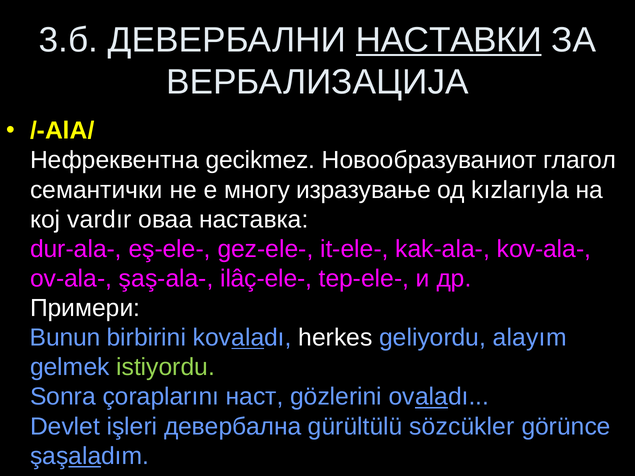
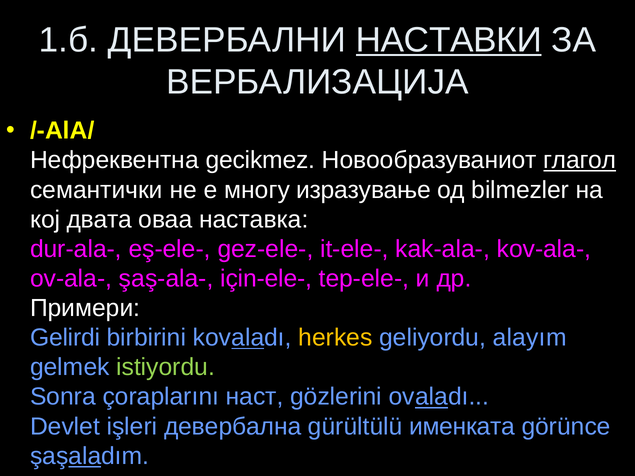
3.б: 3.б -> 1.б (68, 40)
глагол underline: none -> present (580, 160)
kızlarıyla: kızlarıyla -> bilmezler (520, 190)
vardır: vardır -> двата (99, 220)
ilâç-ele-: ilâç-ele- -> için-ele- (266, 279)
Bunun: Bunun -> Gelirdi (65, 338)
herkes colour: white -> yellow (335, 338)
sözcükler: sözcükler -> именката (462, 427)
